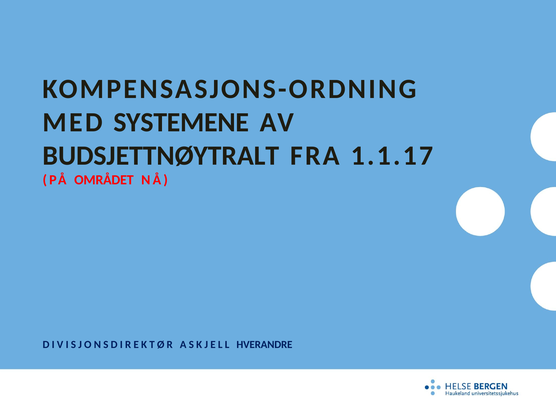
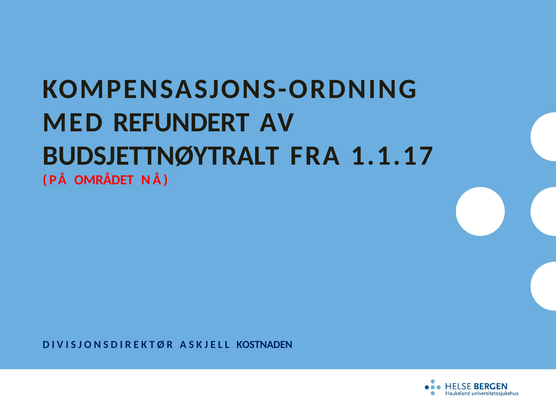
SYSTEMENE: SYSTEMENE -> REFUNDERT (181, 122)
HVERANDRE: HVERANDRE -> KOSTNADEN (264, 345)
